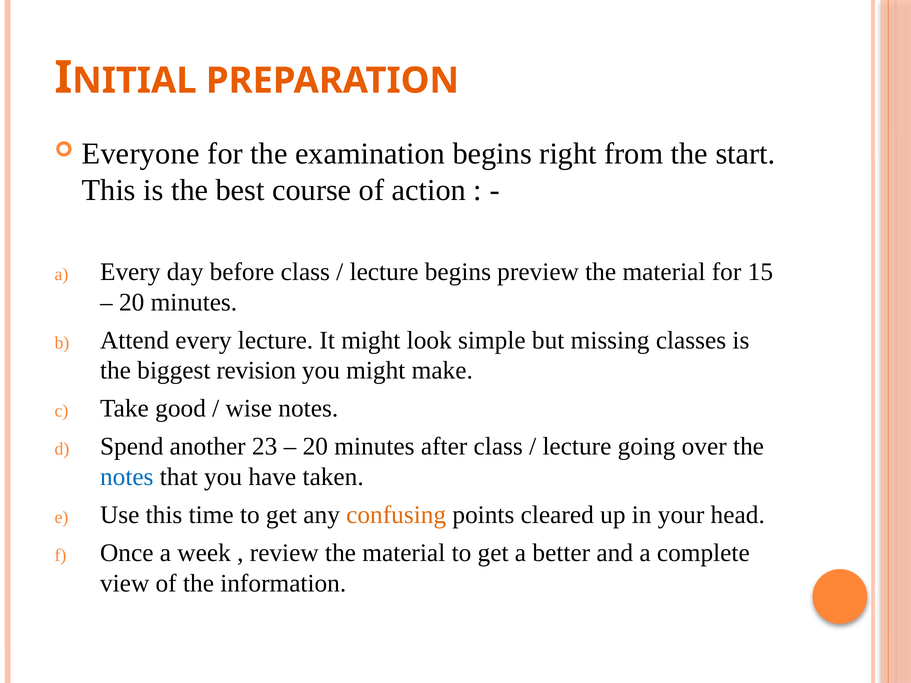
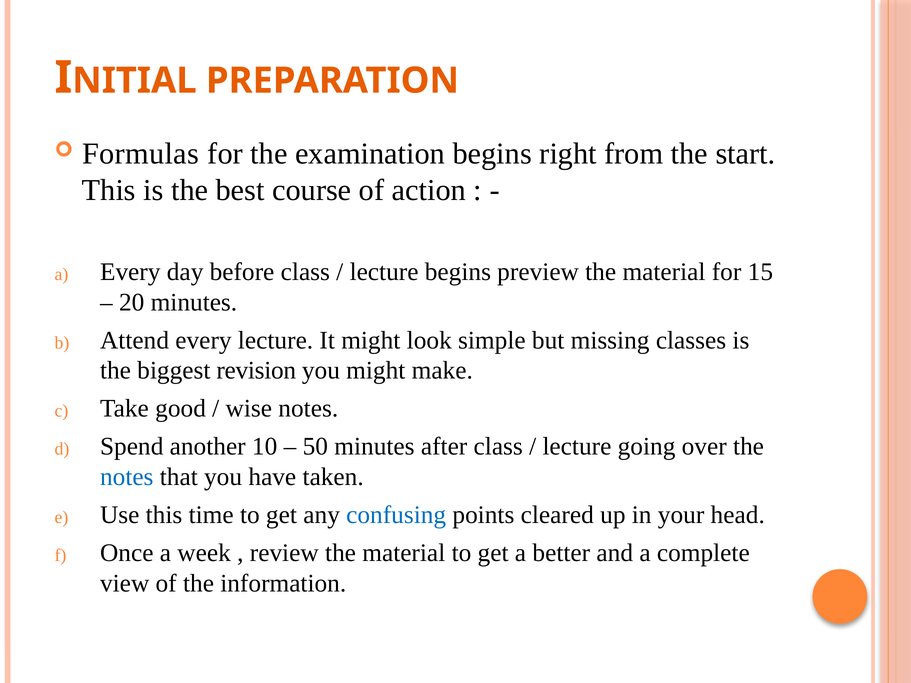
Everyone: Everyone -> Formulas (141, 154)
23: 23 -> 10 (265, 447)
20: 20 -> 50 (315, 447)
confusing colour: orange -> blue (396, 515)
